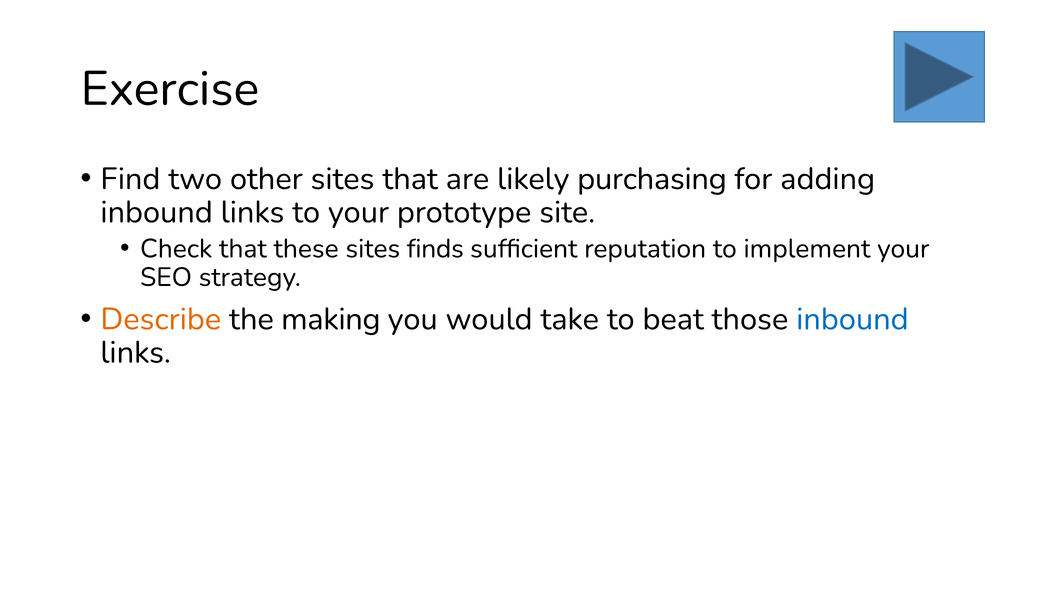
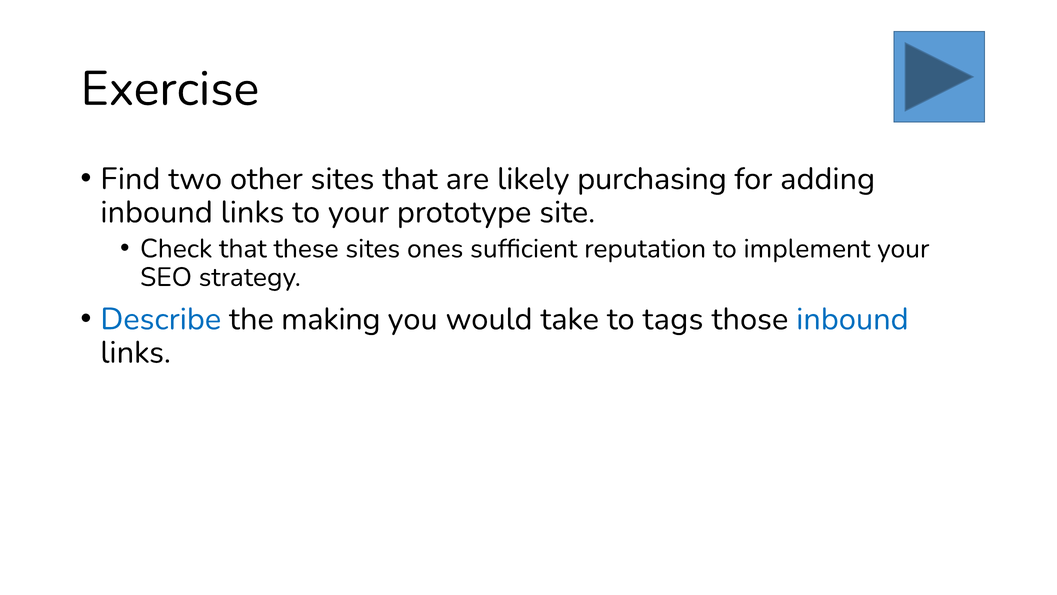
finds: finds -> ones (435, 248)
Describe colour: orange -> blue (161, 319)
beat: beat -> tags (673, 319)
